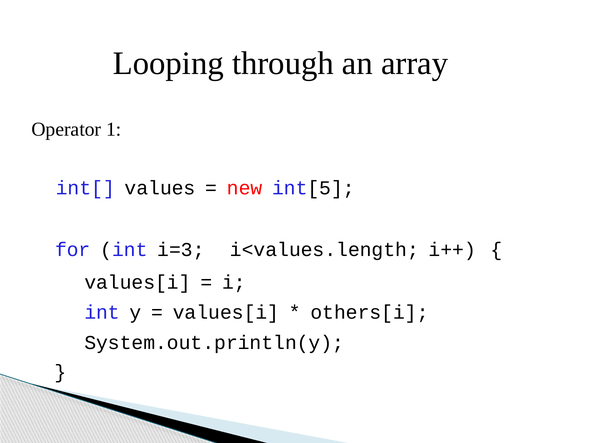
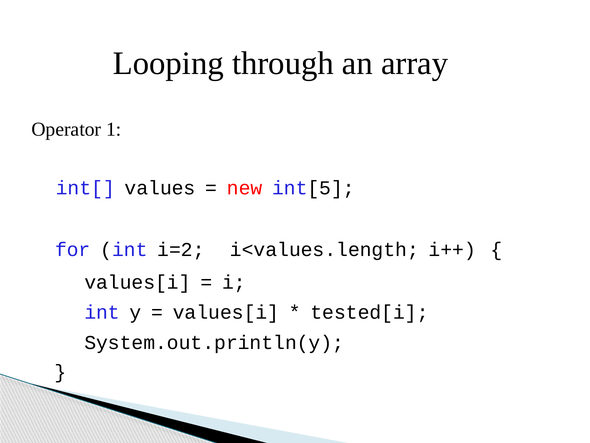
i=3: i=3 -> i=2 (181, 249)
others[i: others[i -> tested[i (370, 312)
